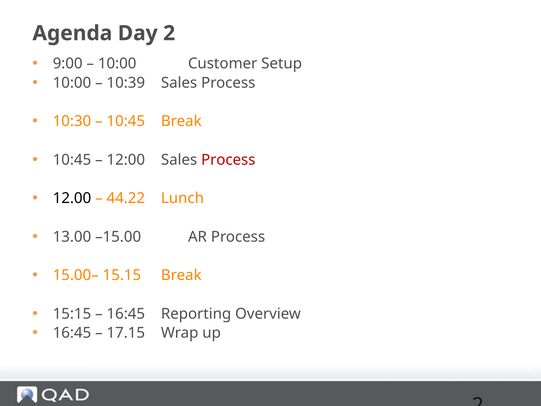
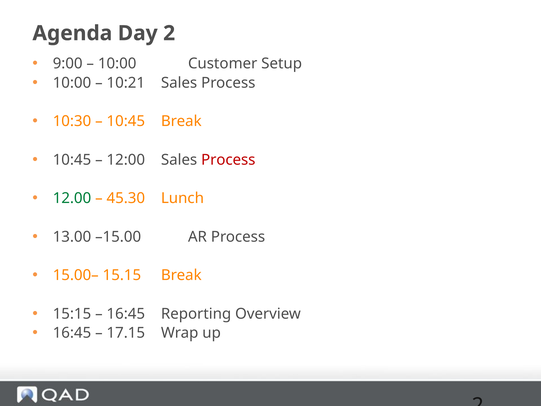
10:39: 10:39 -> 10:21 (126, 83)
12.00 colour: black -> green (72, 198)
44.22: 44.22 -> 45.30 (126, 198)
